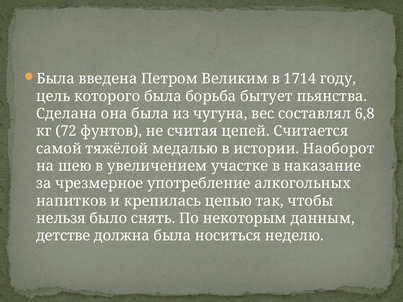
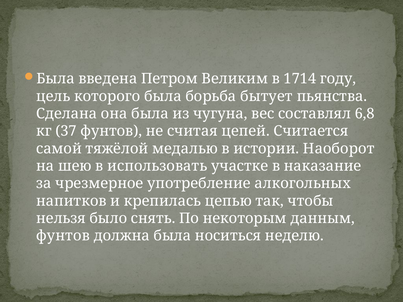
72: 72 -> 37 (66, 131)
увеличением: увеличением -> использовать (157, 166)
детстве: детстве -> фунтов (63, 236)
